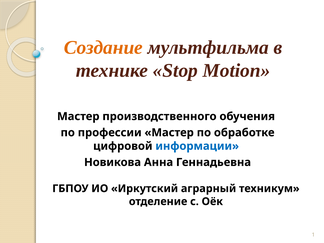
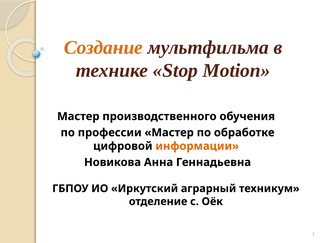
информации colour: blue -> orange (197, 146)
